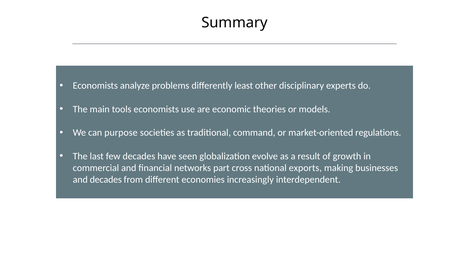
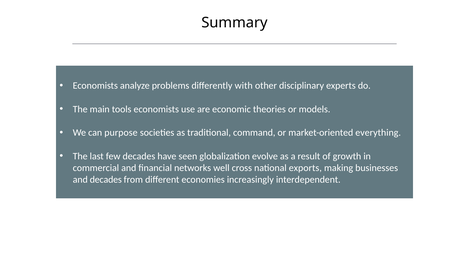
least: least -> with (244, 86)
regulations: regulations -> everything (378, 133)
part: part -> well (221, 168)
